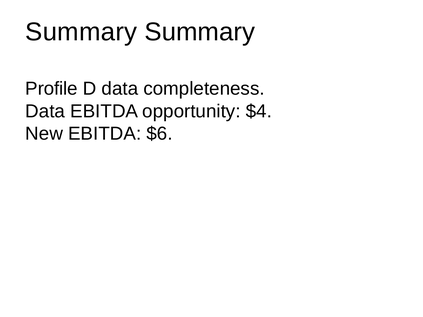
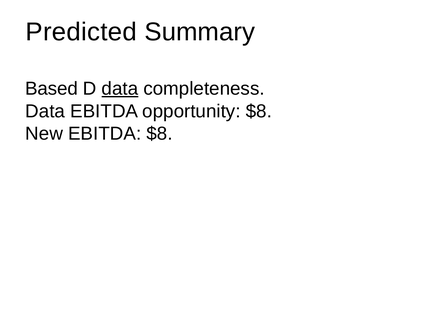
Summary: Summary -> Predicted (81, 32)
Profile: Profile -> Based (52, 89)
data underline: none -> present (120, 89)
opportunity $4: $4 -> $8 (259, 111)
EBITDA $6: $6 -> $8 (160, 134)
